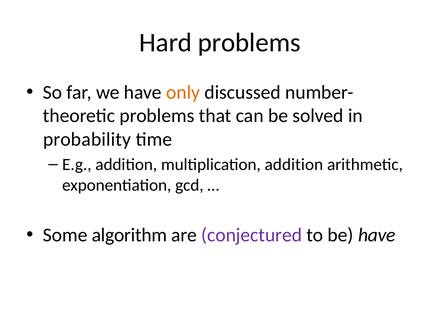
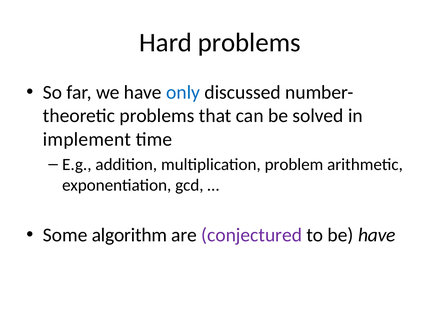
only colour: orange -> blue (183, 92)
probability: probability -> implement (87, 139)
multiplication addition: addition -> problem (294, 165)
